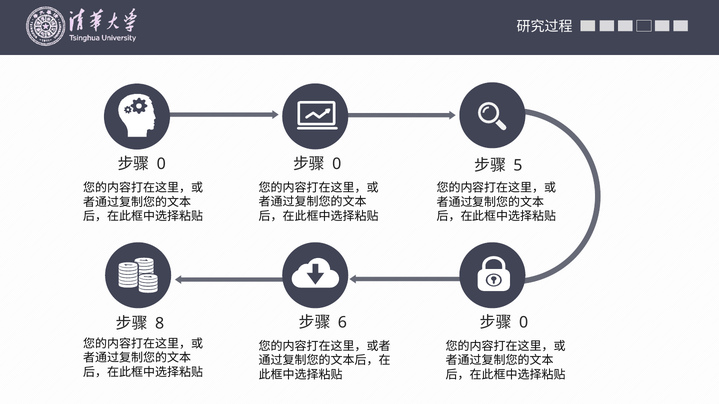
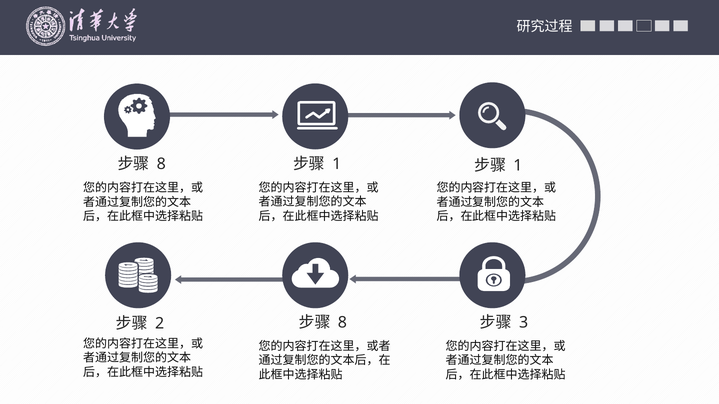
0: 0 -> 8 (161, 164)
0: 0 -> 1 (337, 164)
5: 5 -> 1 (518, 166)
6: 6 -> 8 (342, 323)
0: 0 -> 3 (524, 323)
8: 8 -> 2 (160, 324)
